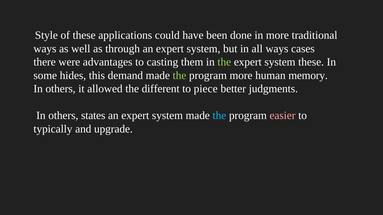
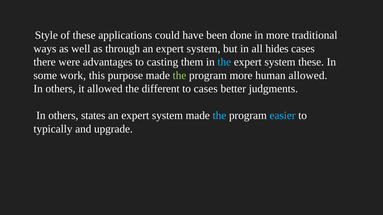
all ways: ways -> hides (277, 49)
the colour: light green -> light blue (224, 62)
hides: hides -> work (73, 76)
demand: demand -> purpose (125, 76)
human memory: memory -> allowed (308, 76)
to piece: piece -> cases (206, 89)
easier colour: pink -> light blue (283, 116)
